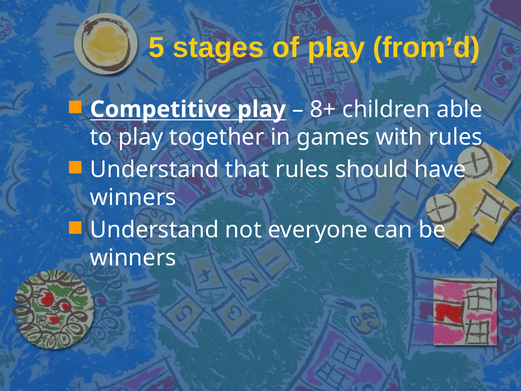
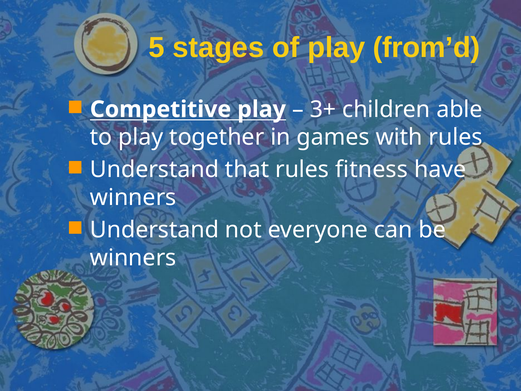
8+: 8+ -> 3+ (323, 109)
should: should -> fitness (372, 170)
